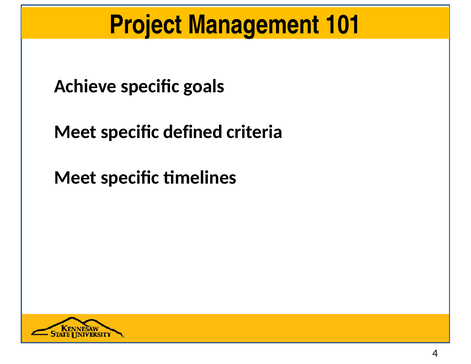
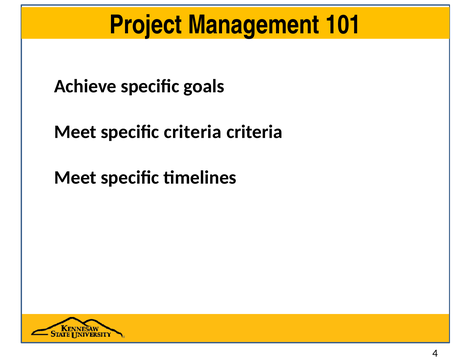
specific defined: defined -> criteria (193, 132)
